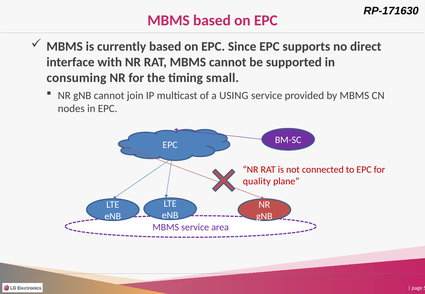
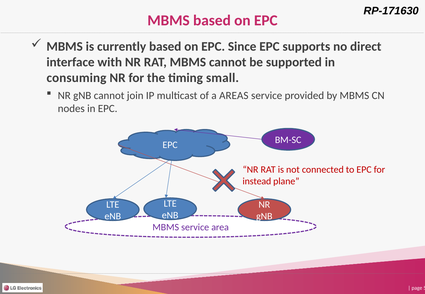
USING: USING -> AREAS (234, 95)
quality: quality -> instead (257, 181)
